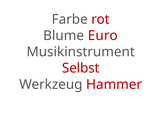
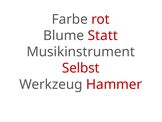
Euro: Euro -> Statt (103, 35)
